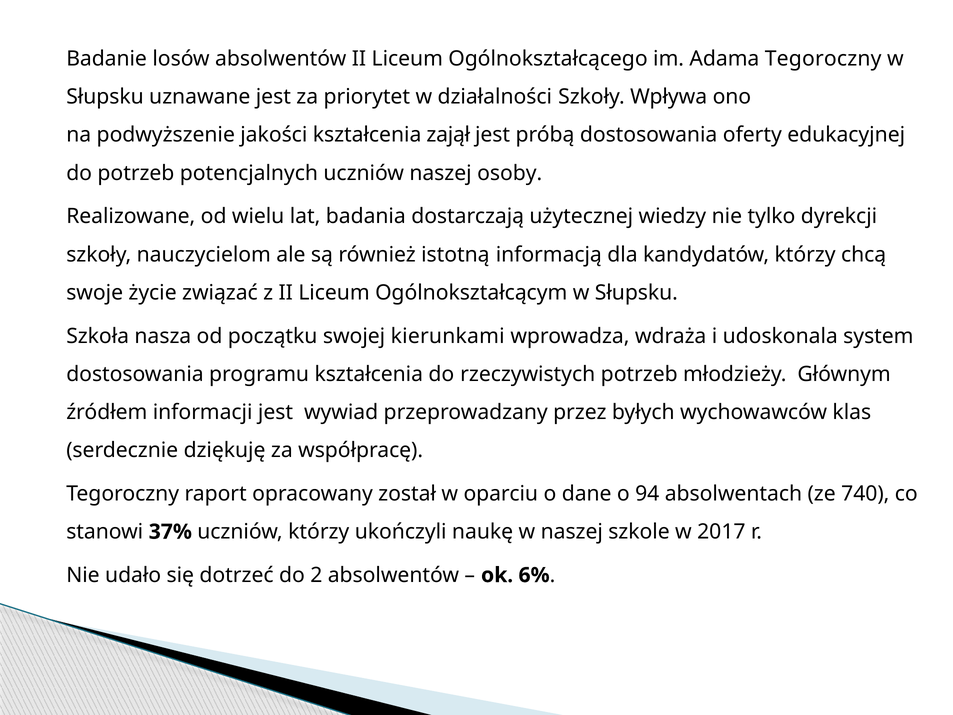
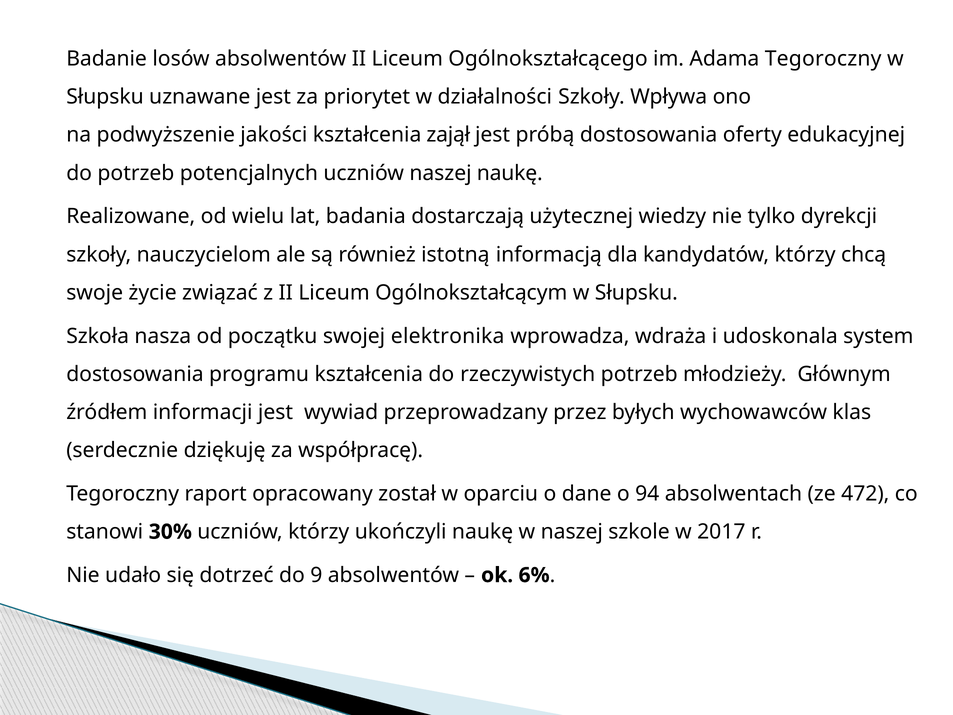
naszej osoby: osoby -> naukę (510, 173)
kierunkami: kierunkami -> elektronika (448, 336)
740: 740 -> 472 (865, 494)
37%: 37% -> 30% (170, 532)
2: 2 -> 9 (316, 575)
